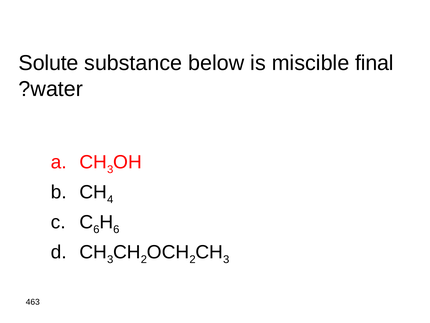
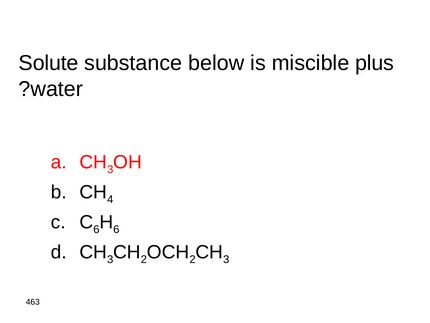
final: final -> plus (374, 63)
